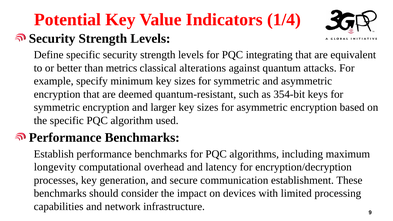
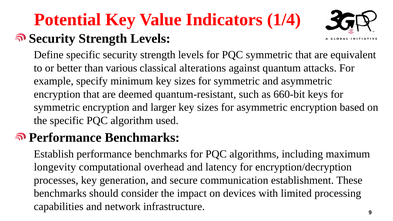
PQC integrating: integrating -> symmetric (269, 55)
metrics: metrics -> various (121, 68)
354-bit: 354-bit -> 660-bit (289, 94)
